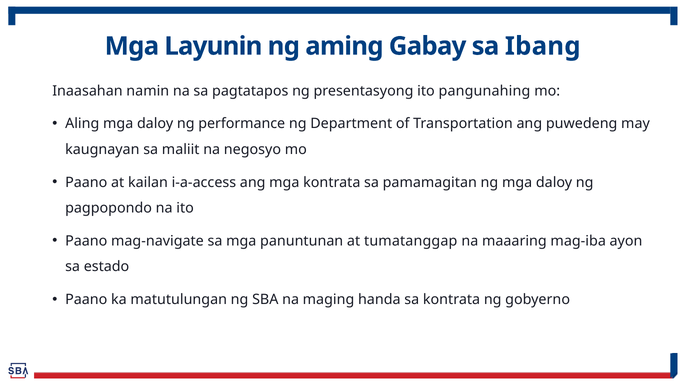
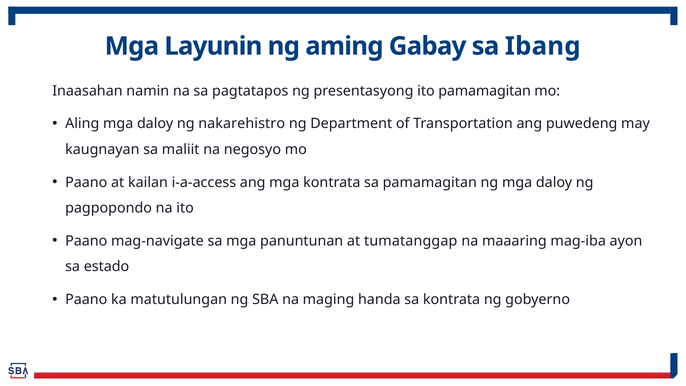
ito pangunahing: pangunahing -> pamamagitan (485, 91)
performance: performance -> nakarehistro (242, 124)
